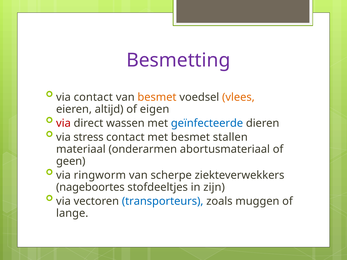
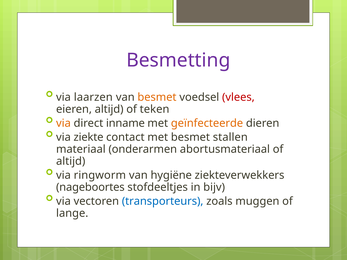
via contact: contact -> laarzen (93, 97)
vlees colour: orange -> red (238, 97)
eigen: eigen -> teken (155, 109)
via colour: red -> orange (63, 123)
wassen: wassen -> inname (125, 123)
geïnfecteerde colour: blue -> orange (207, 123)
stress: stress -> ziekte (89, 137)
geen: geen -> altijd (71, 161)
scherpe: scherpe -> hygiëne (171, 175)
zijn: zijn -> bijv (214, 187)
